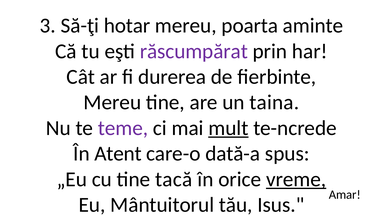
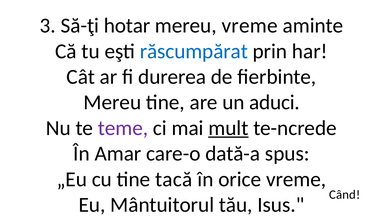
mereu poarta: poarta -> vreme (250, 26)
răscumpărat colour: purple -> blue (194, 51)
taina: taina -> aduci (274, 102)
Atent: Atent -> Amar (118, 153)
vreme underline: present -> none (296, 179)
Amar: Amar -> Când (345, 194)
